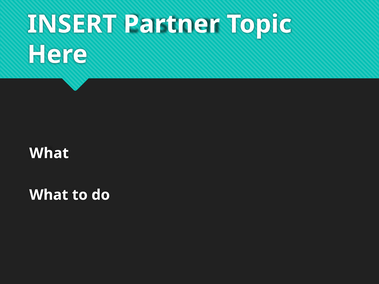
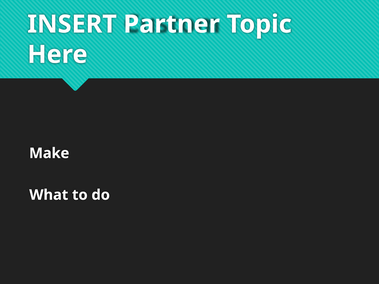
What: What -> Make (49, 153)
